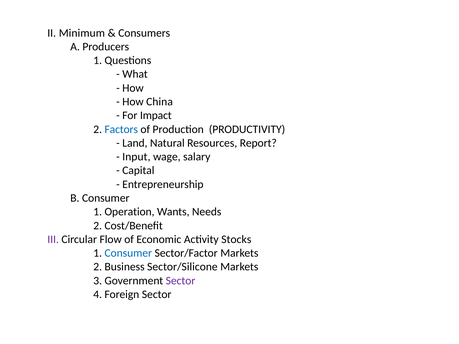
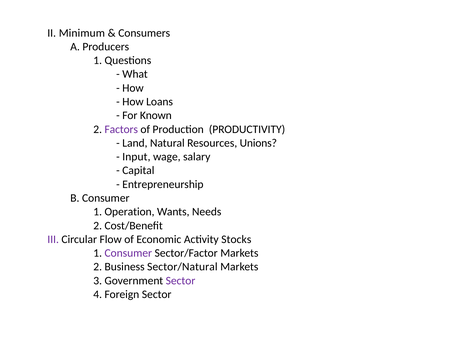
China: China -> Loans (160, 102)
Impact: Impact -> Known (156, 116)
Factors colour: blue -> purple (121, 129)
Report: Report -> Unions (258, 143)
Consumer colour: blue -> purple (128, 253)
Sector/Silicone: Sector/Silicone -> Sector/Natural (182, 267)
